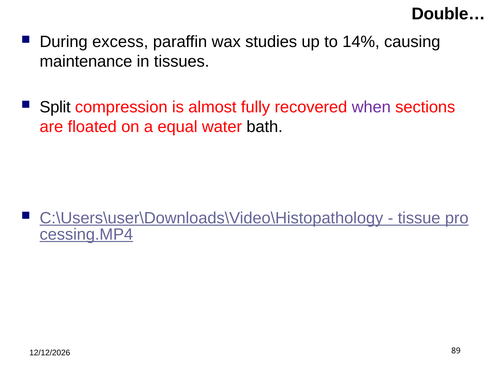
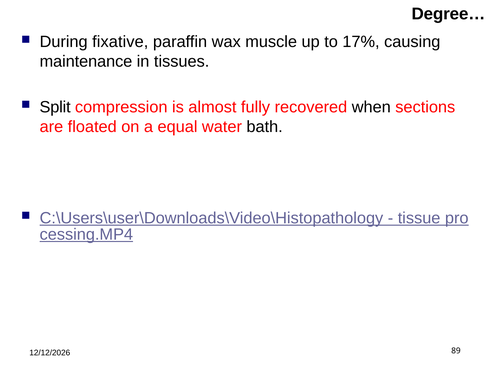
Double…: Double… -> Degree… (448, 14)
excess: excess -> fixative (120, 42)
studies: studies -> muscle (271, 42)
14%: 14% -> 17% (361, 42)
when colour: purple -> black (371, 107)
